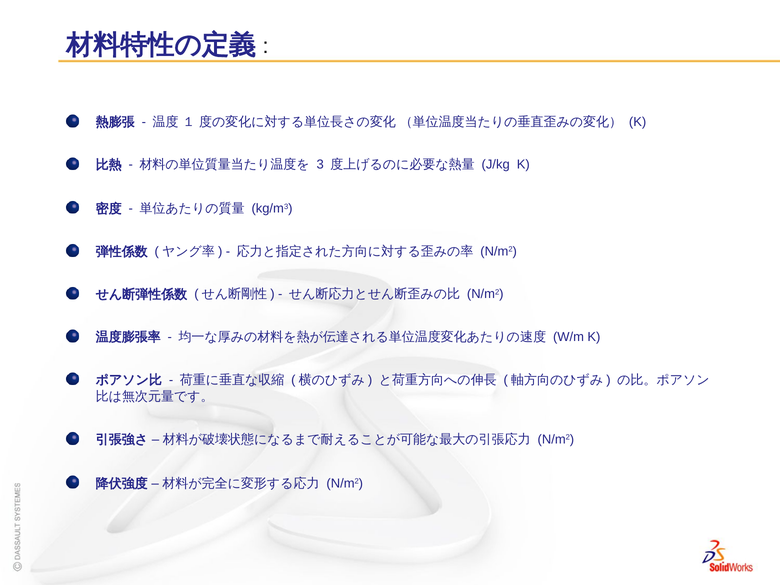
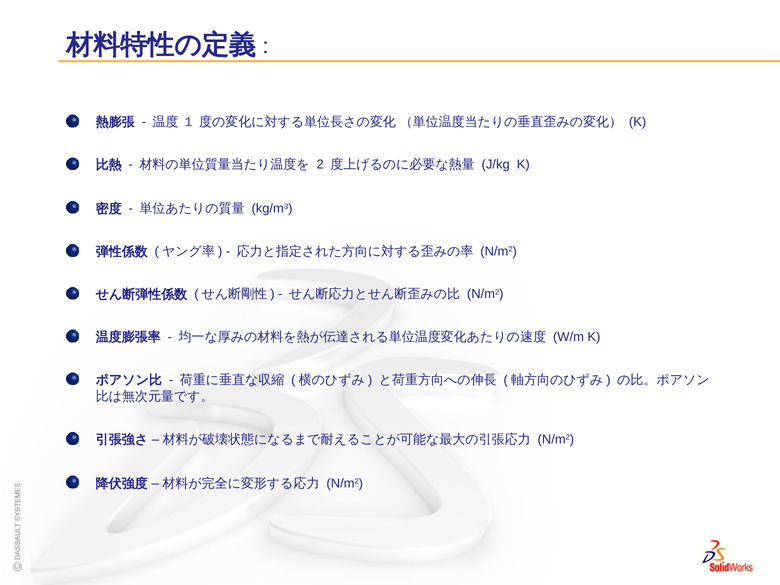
3: 3 -> 2 (320, 165)
